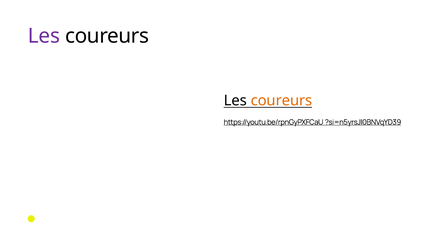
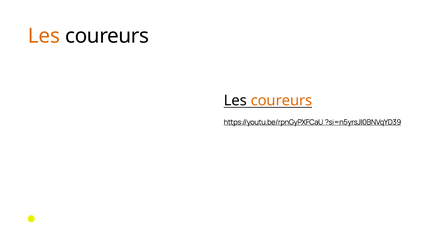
Les colour: purple -> orange (44, 36)
